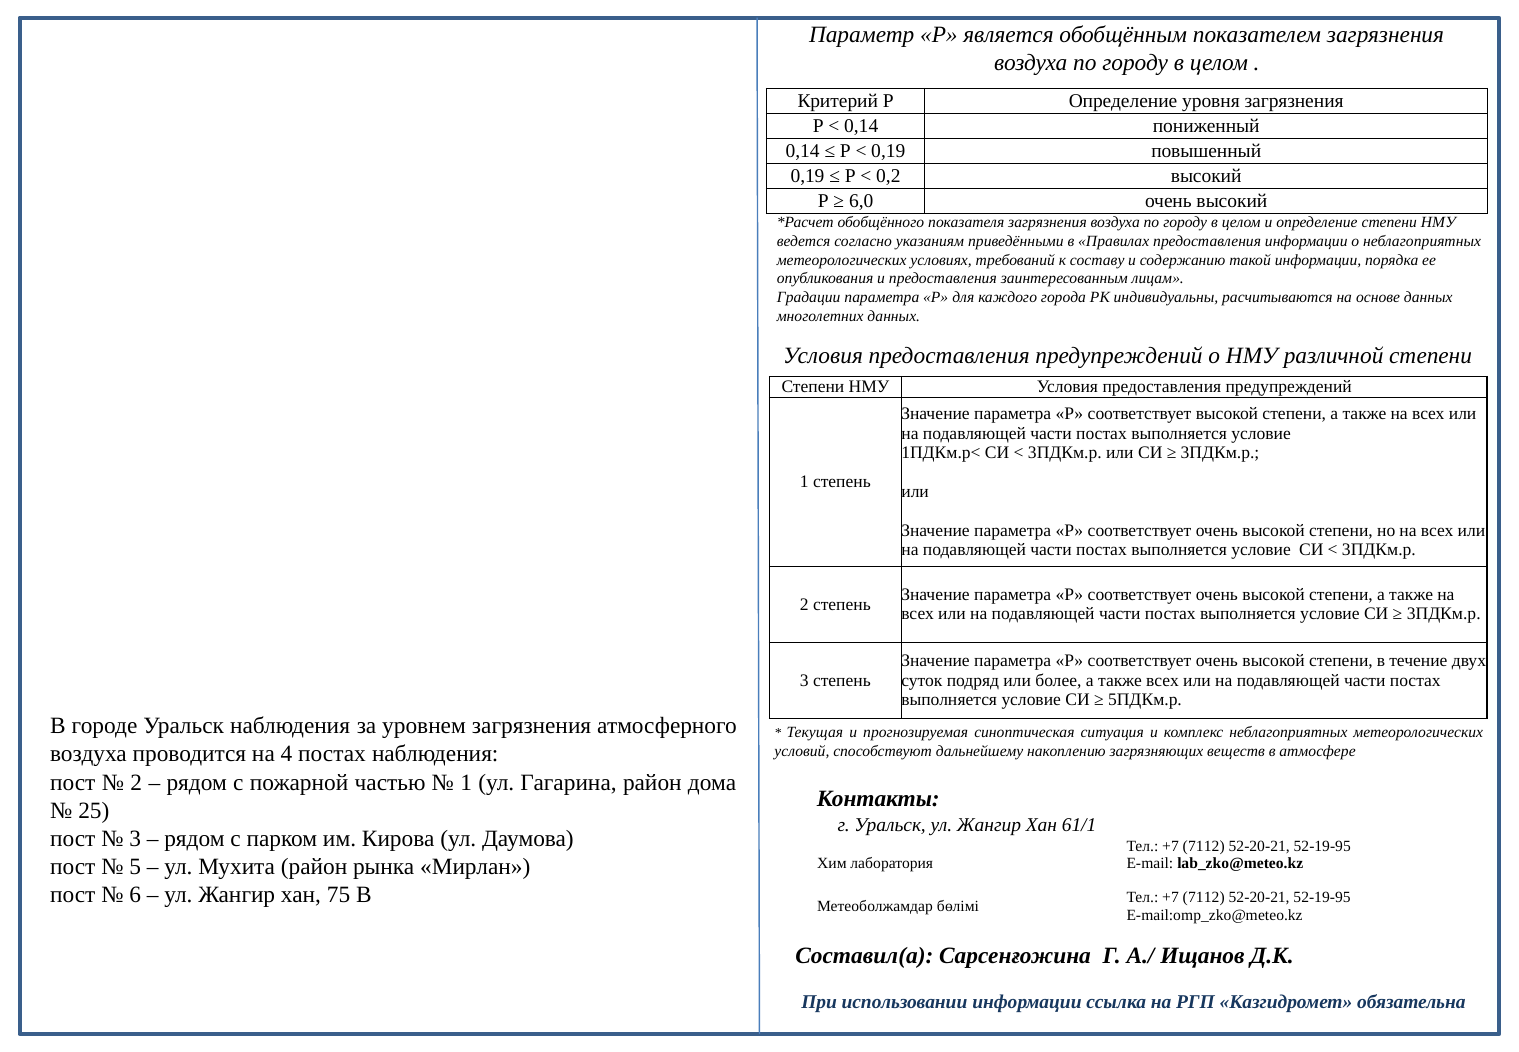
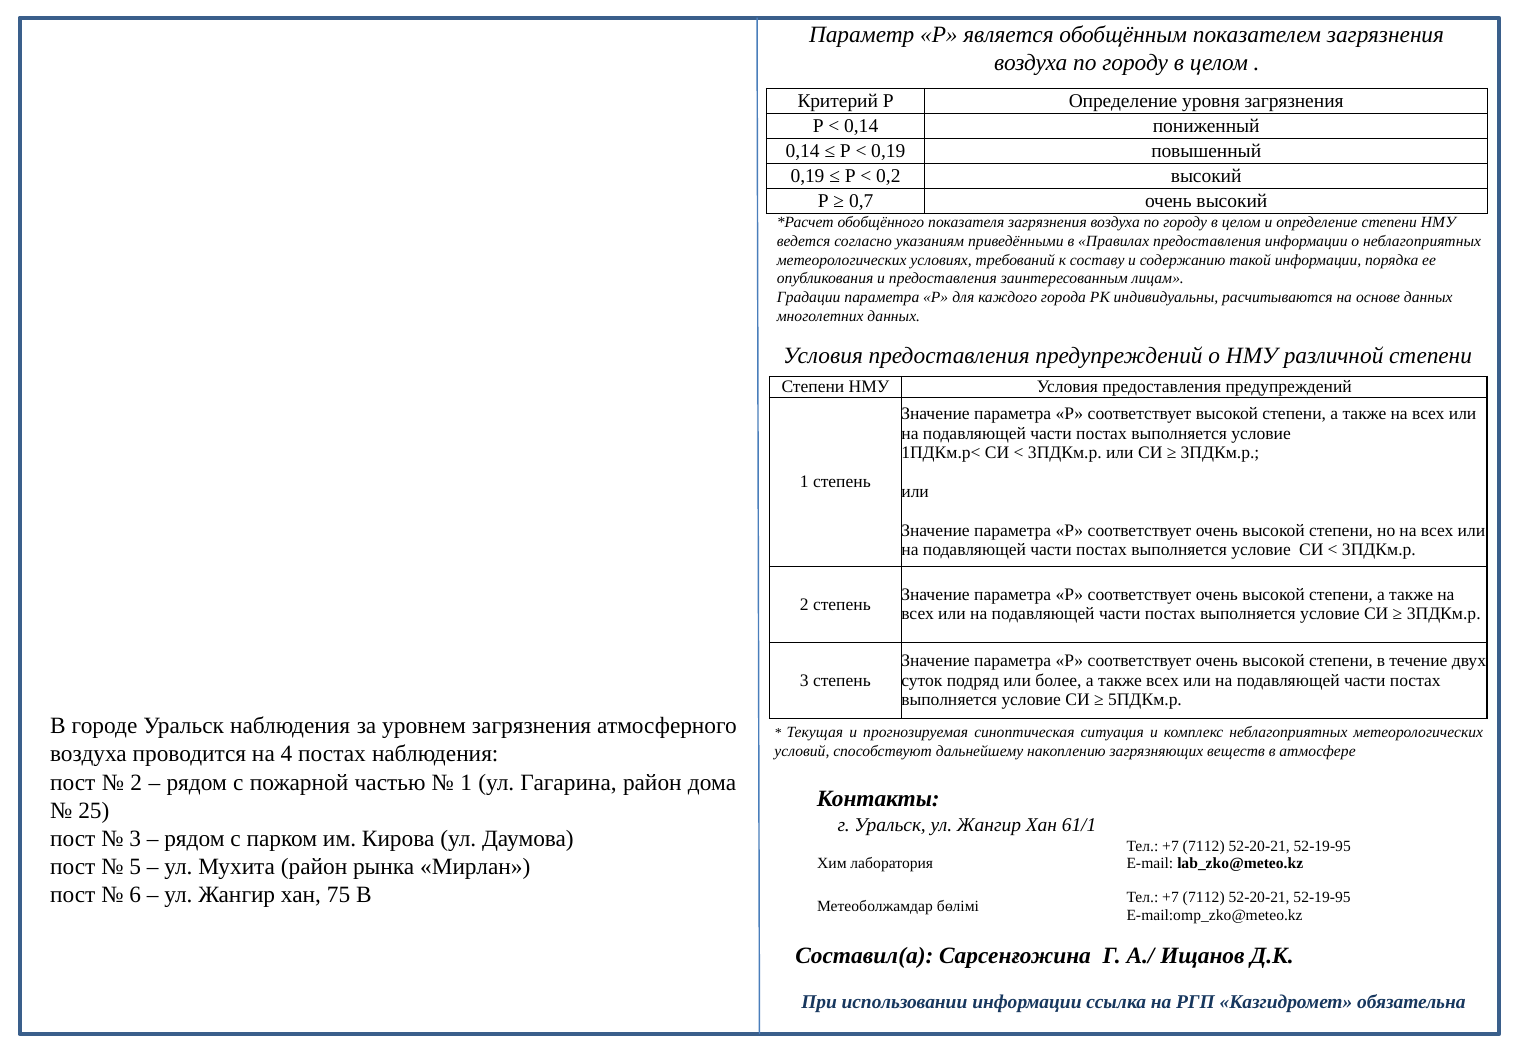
6,0: 6,0 -> 0,7 (861, 201)
